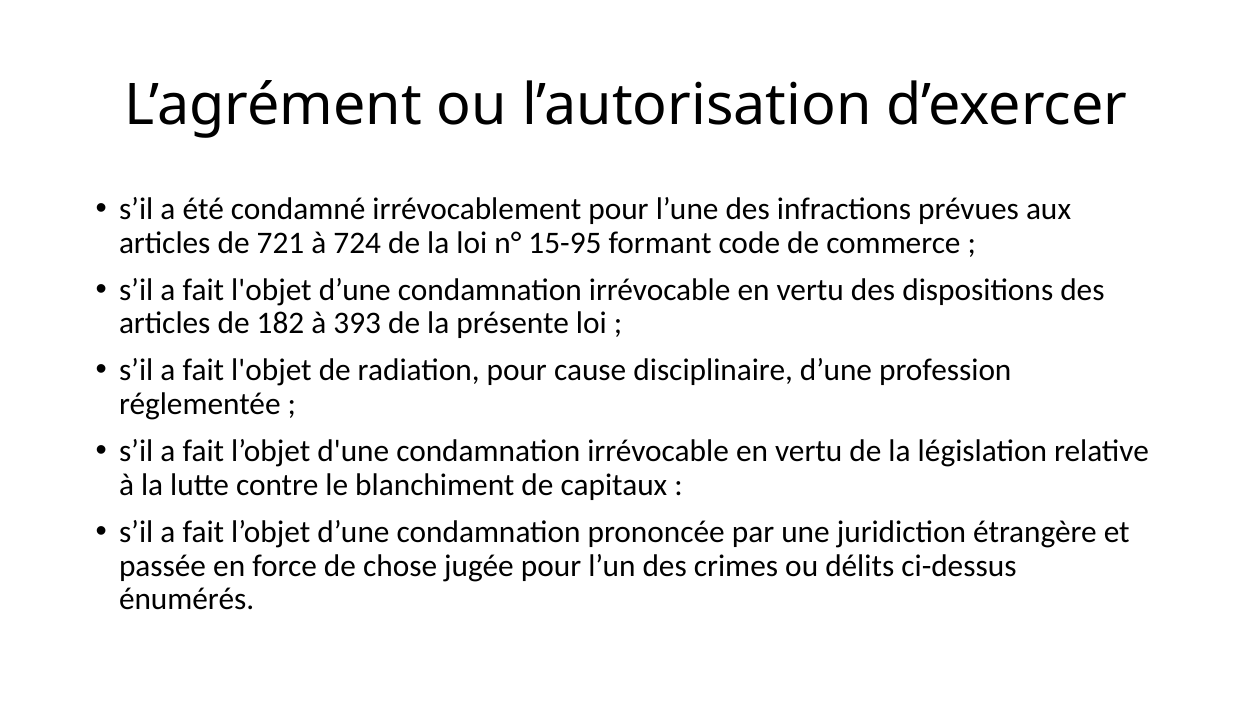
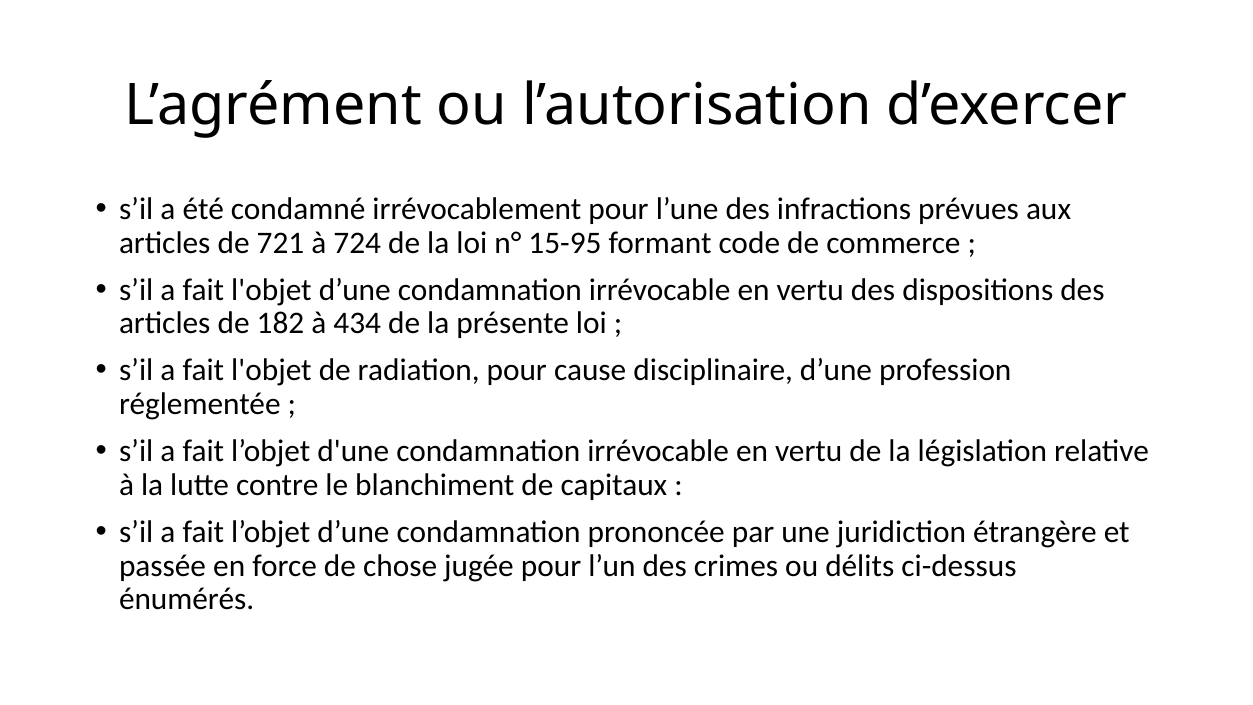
393: 393 -> 434 (357, 324)
